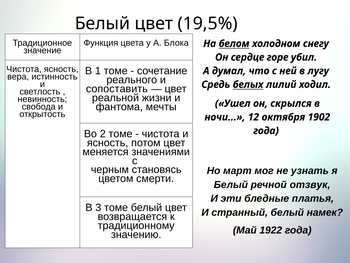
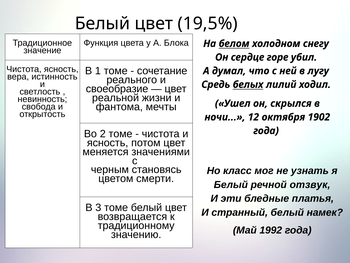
сопоставить: сопоставить -> своеобразие (117, 89)
март: март -> класс (237, 170)
1922: 1922 -> 1992 (271, 230)
